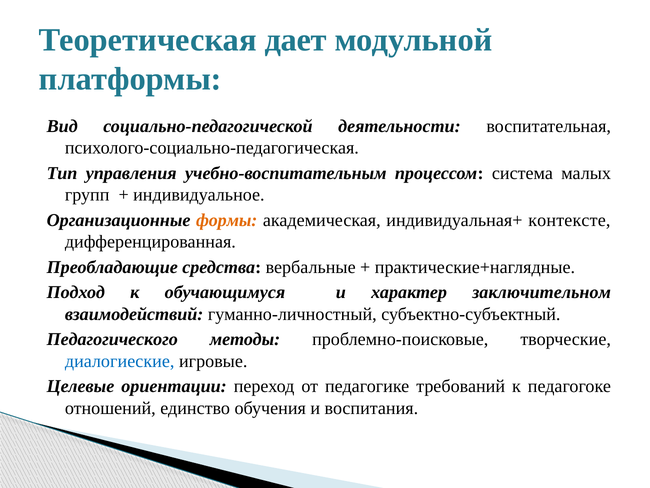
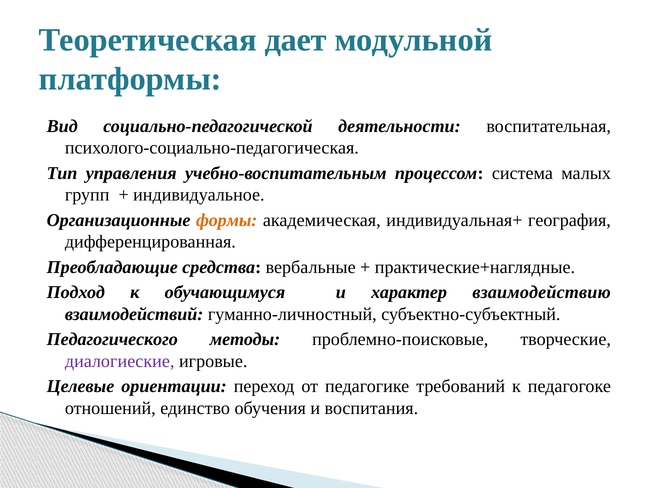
контексте: контексте -> география (569, 220)
заключительном: заключительном -> взаимодействию (542, 292)
диалогиеские colour: blue -> purple (120, 361)
